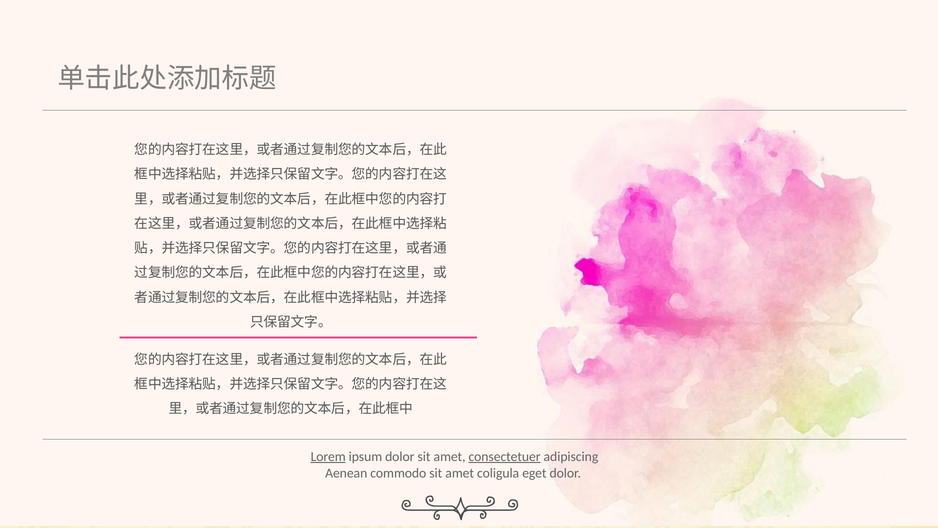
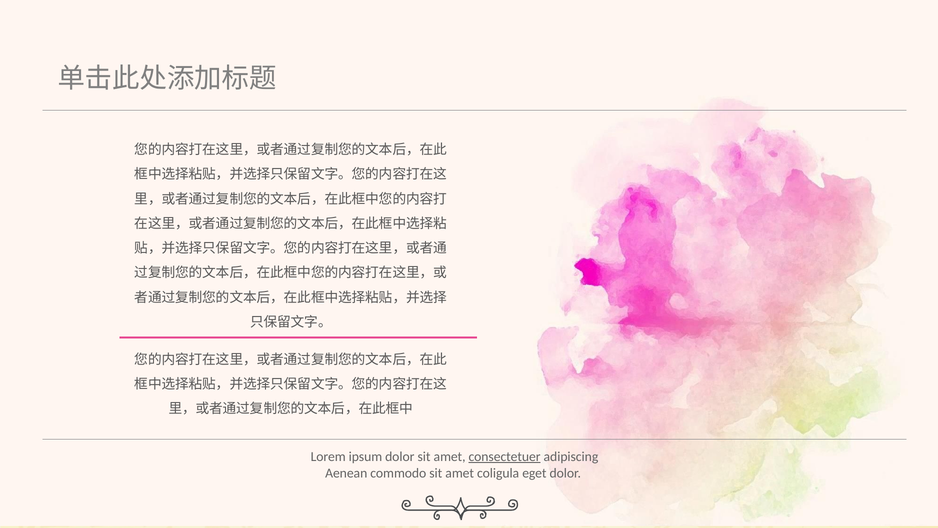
Lorem underline: present -> none (328, 456)
